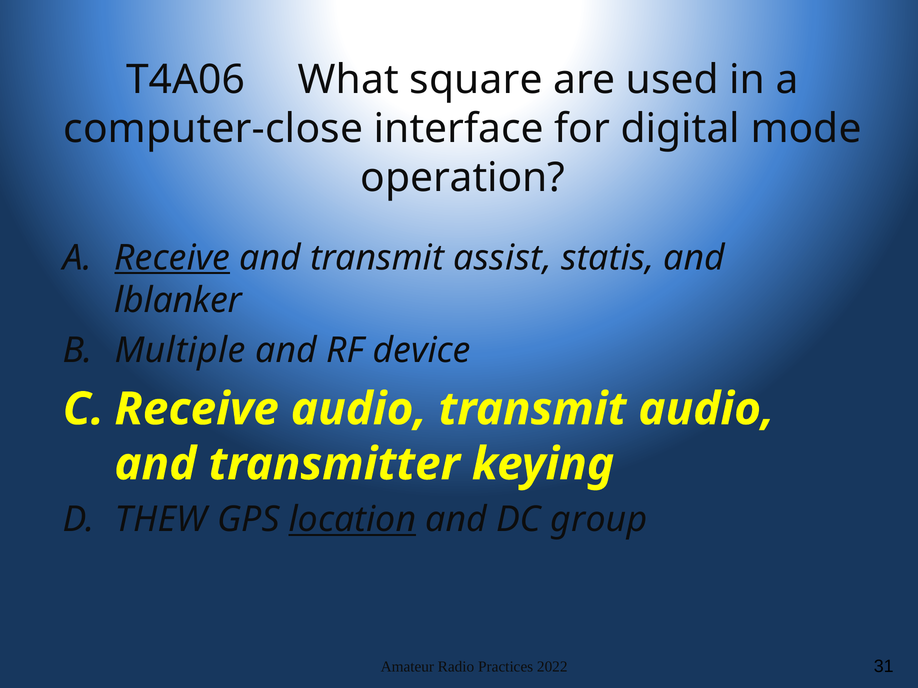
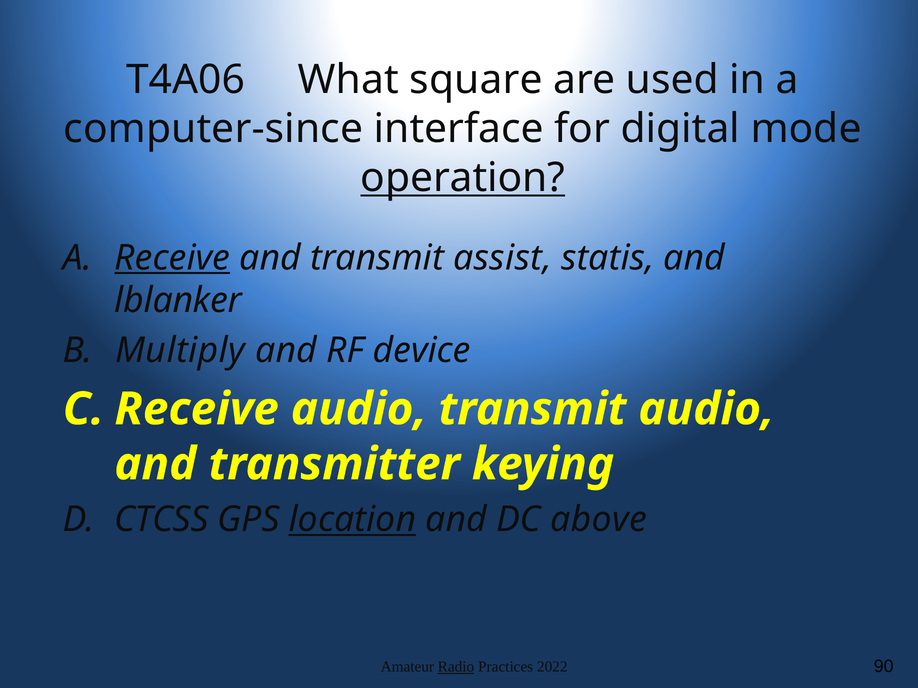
computer-close: computer-close -> computer-since (213, 129)
operation underline: none -> present (463, 178)
Multiple: Multiple -> Multiply (180, 351)
THEW: THEW -> CTCSS (161, 520)
group: group -> above (599, 520)
Radio underline: none -> present (456, 667)
31: 31 -> 90 (884, 667)
